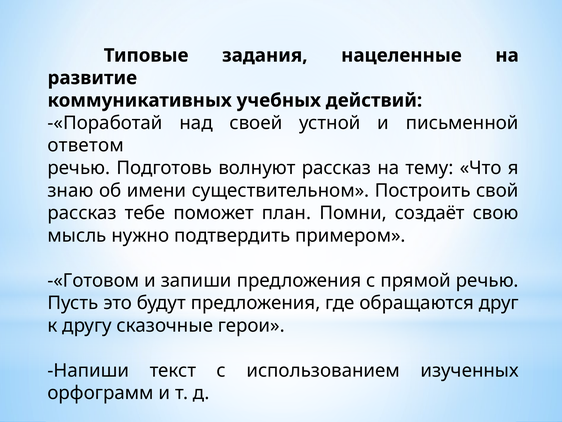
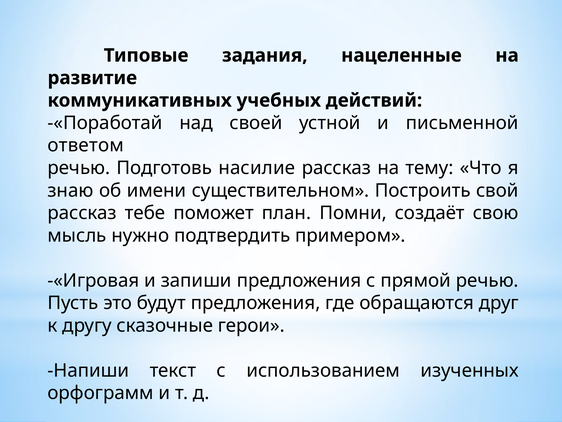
волнуют: волнуют -> насилие (257, 168)
-«Готовом: -«Готовом -> -«Игровая (93, 280)
